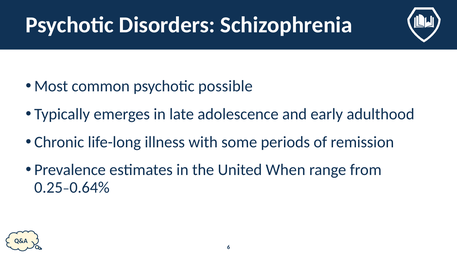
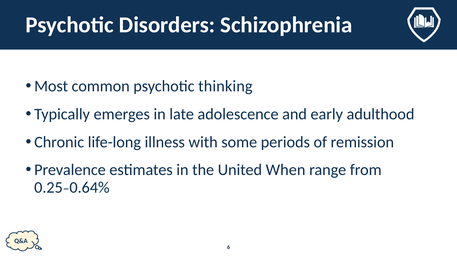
possible: possible -> thinking (225, 86)
